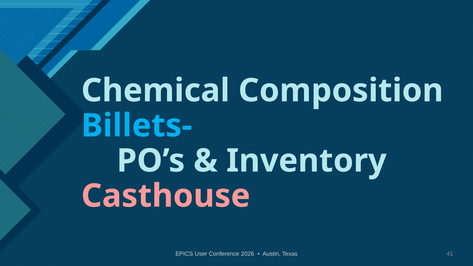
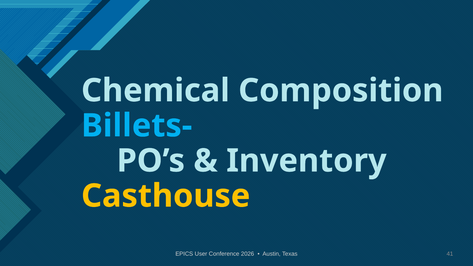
Casthouse colour: pink -> yellow (166, 196)
